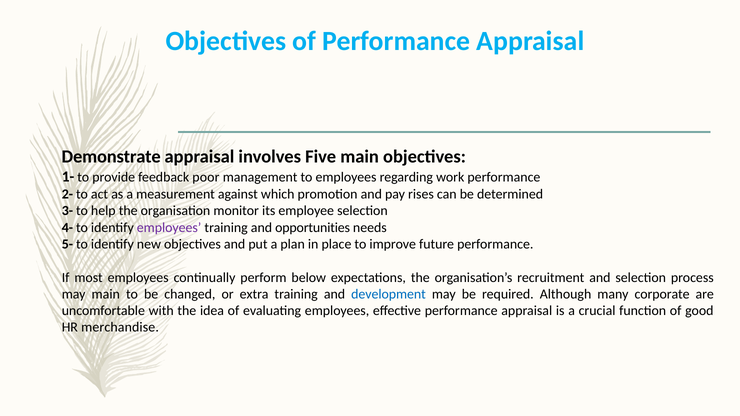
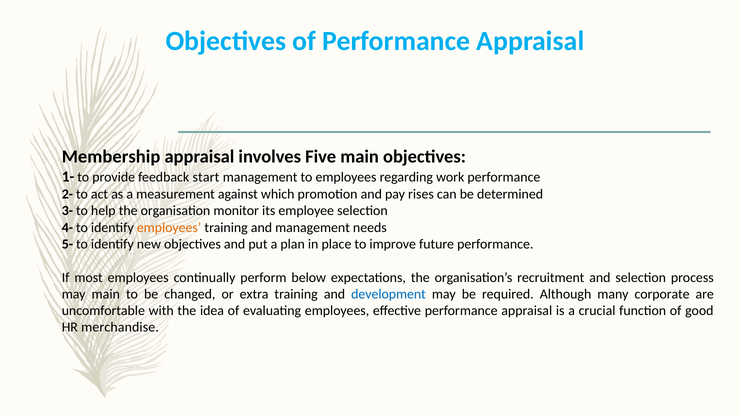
Demonstrate: Demonstrate -> Membership (111, 157)
poor: poor -> start (206, 177)
employees colour: purple -> orange (169, 228)
and opportunities: opportunities -> management (313, 228)
